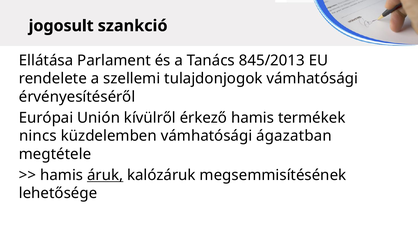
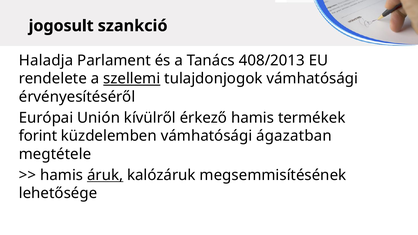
Ellátása: Ellátása -> Haladja (46, 61)
845/2013: 845/2013 -> 408/2013 (272, 61)
szellemi underline: none -> present (132, 79)
nincs: nincs -> forint (38, 136)
